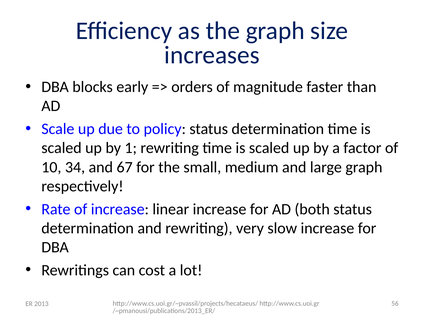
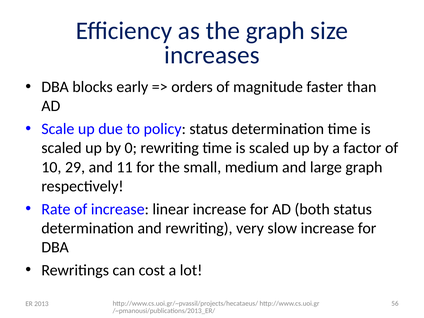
1: 1 -> 0 (131, 148)
34: 34 -> 29 (75, 167)
67: 67 -> 11 (125, 167)
